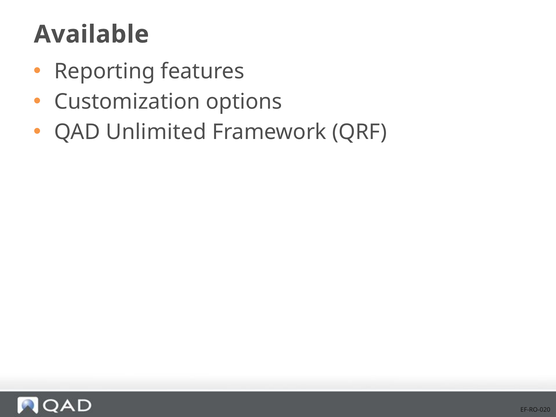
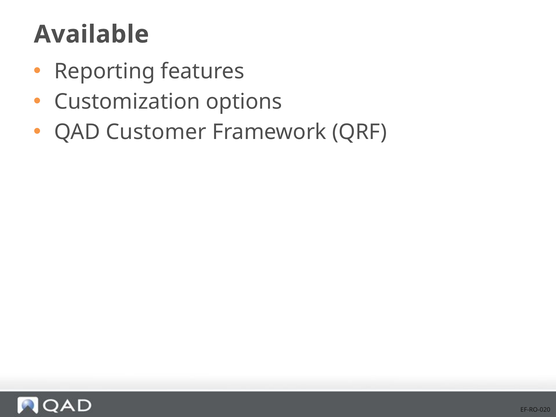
Unlimited: Unlimited -> Customer (156, 132)
